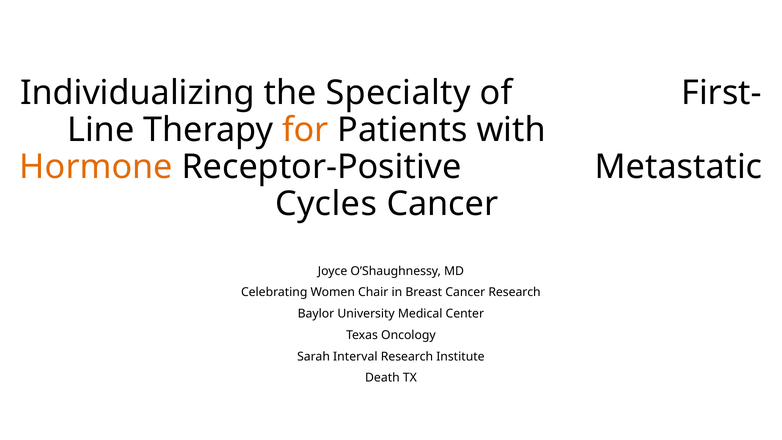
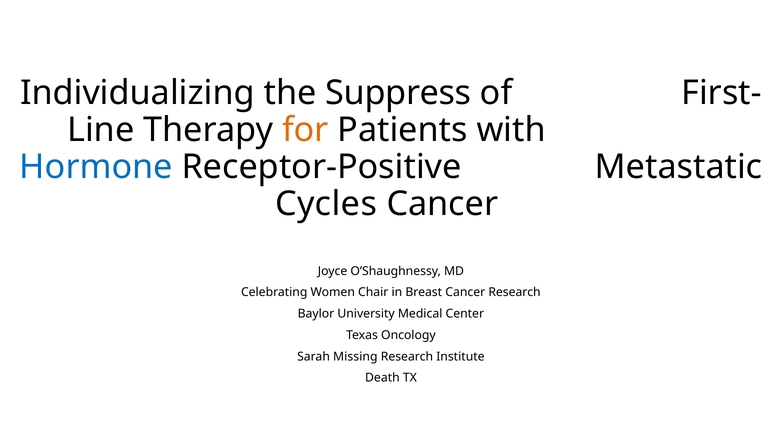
Specialty: Specialty -> Suppress (398, 93)
Hormone colour: orange -> blue (96, 167)
Interval: Interval -> Missing (355, 356)
